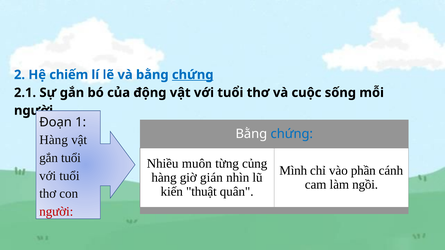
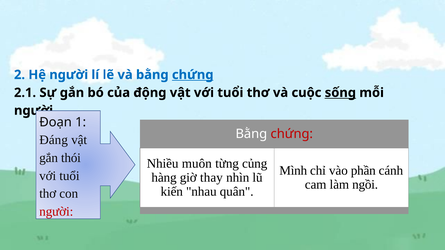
Hệ chiếm: chiếm -> người (69, 75)
sống underline: none -> present (340, 93)
chứng colour: blue -> red (292, 134)
Hàng: Hàng -> Đáng (54, 140)
gắn tuổi: tuổi -> thói (71, 158)
gián: gián -> thay (211, 178)
thuật: thuật -> nhau (201, 192)
